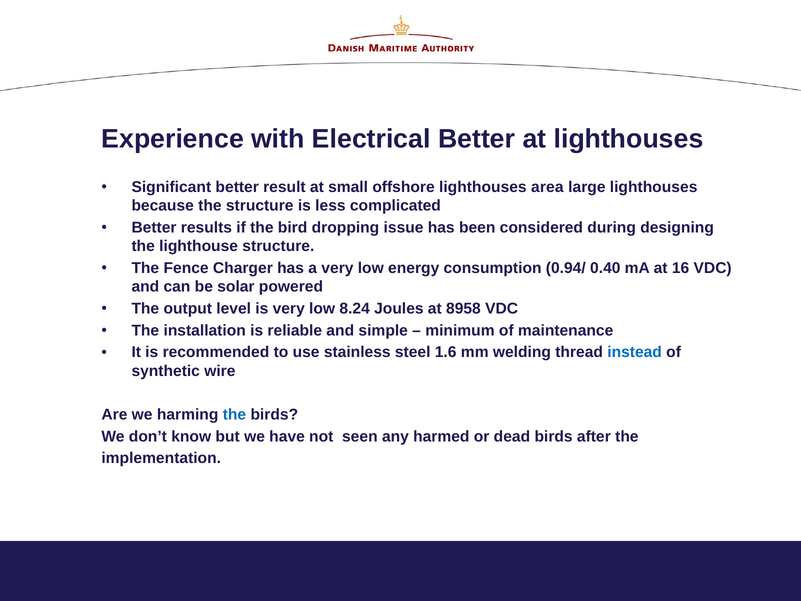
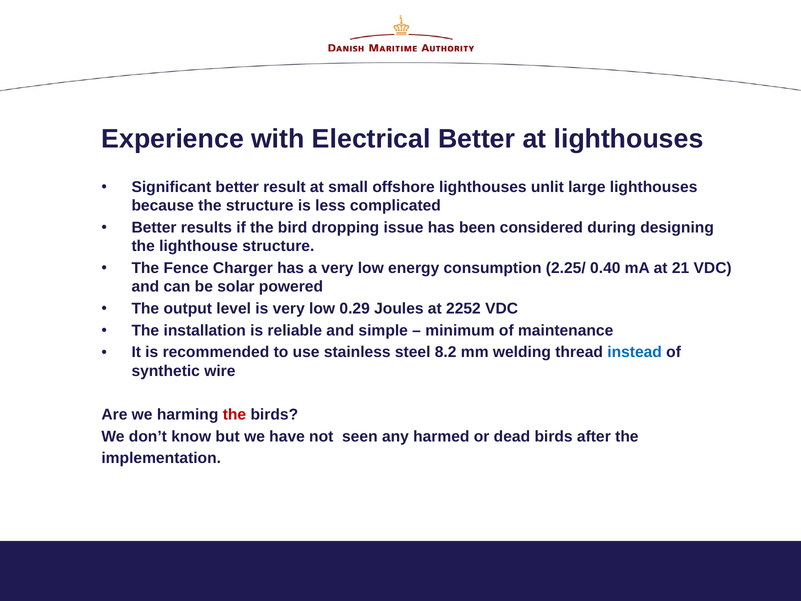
area: area -> unlit (547, 187)
0.94/: 0.94/ -> 2.25/ (566, 268)
16: 16 -> 21 (681, 268)
8.24: 8.24 -> 0.29 (355, 308)
8958: 8958 -> 2252 (463, 308)
1.6: 1.6 -> 8.2 (446, 352)
the colour: blue -> red (234, 414)
